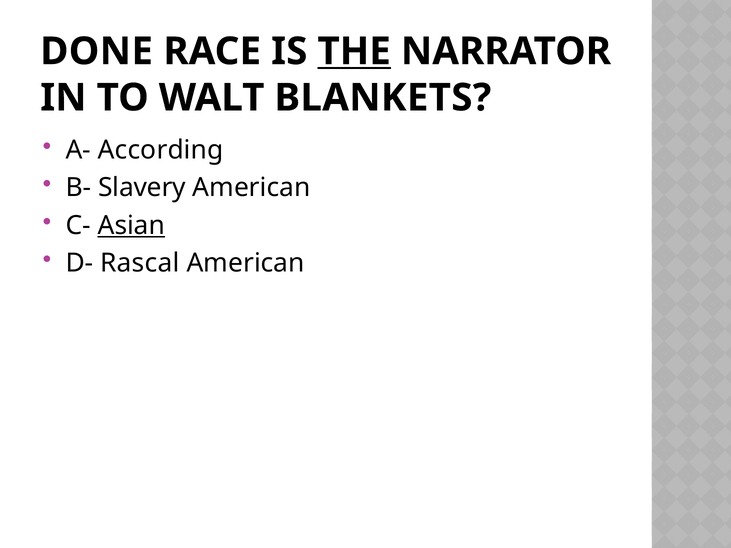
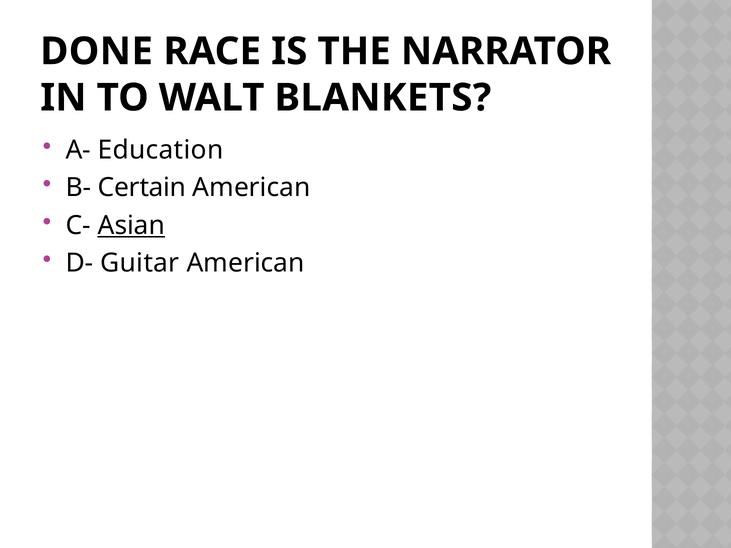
THE underline: present -> none (354, 51)
According: According -> Education (161, 150)
Slavery: Slavery -> Certain (142, 188)
Rascal: Rascal -> Guitar (140, 263)
